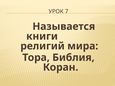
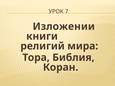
Называется: Называется -> Изложении (64, 27)
